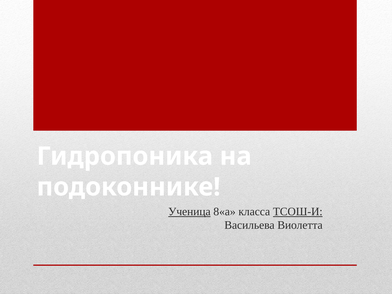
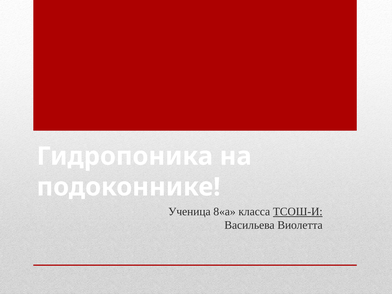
Ученица underline: present -> none (189, 212)
